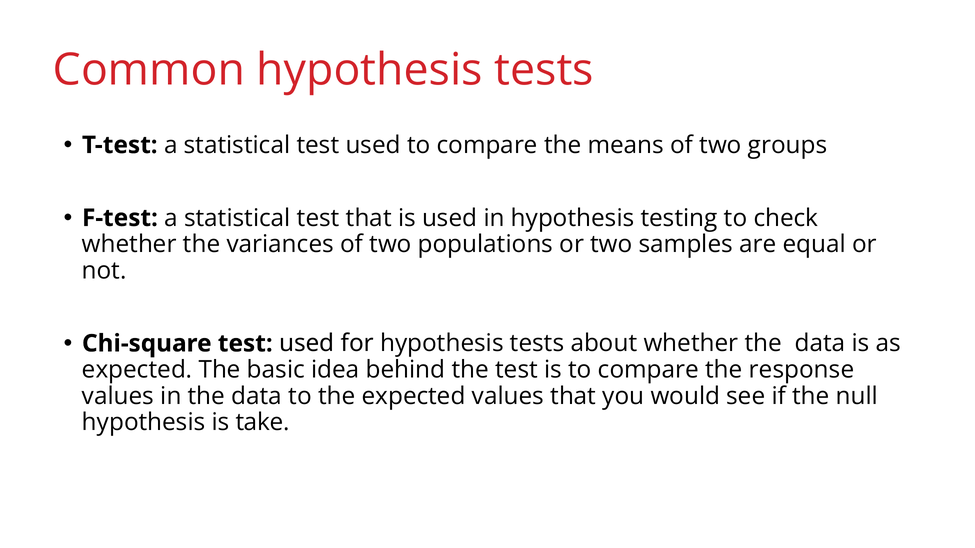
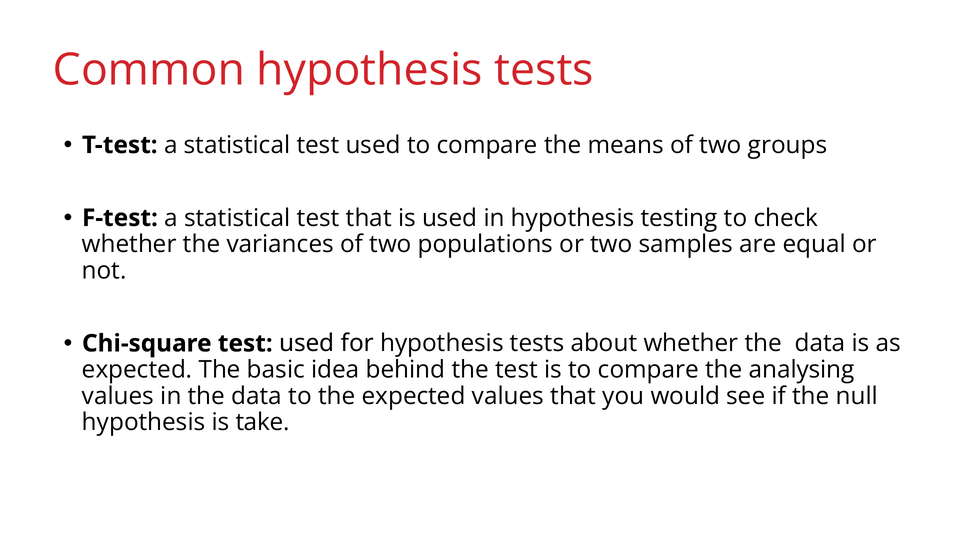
response: response -> analysing (802, 370)
